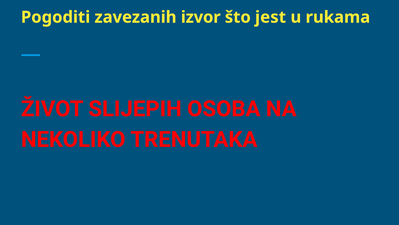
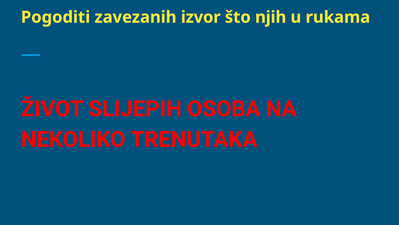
jest: jest -> njih (271, 17)
